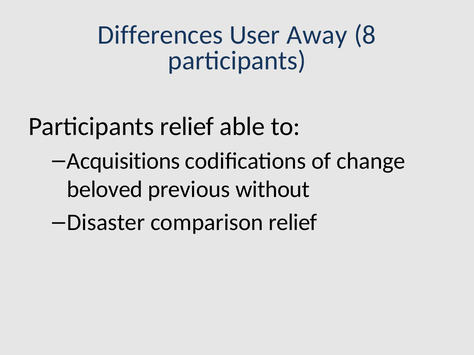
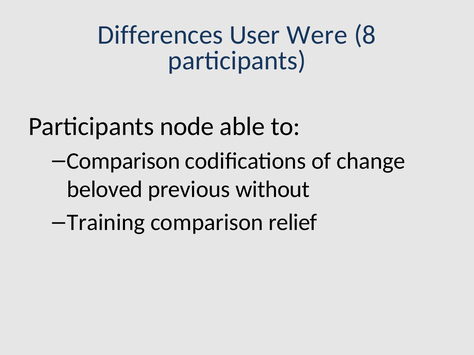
Away: Away -> Were (317, 35)
Participants relief: relief -> node (187, 127)
Acquisitions: Acquisitions -> Comparison (123, 161)
Disaster: Disaster -> Training (106, 223)
